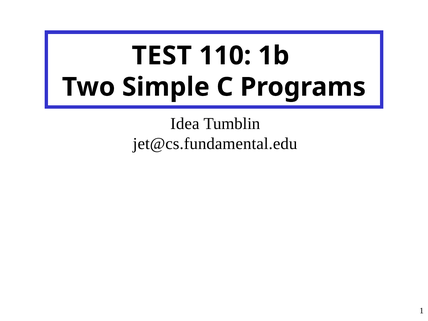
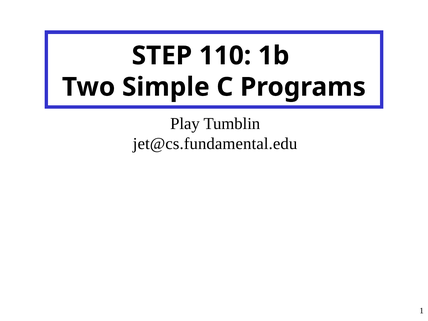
TEST: TEST -> STEP (162, 56)
Idea: Idea -> Play (185, 124)
